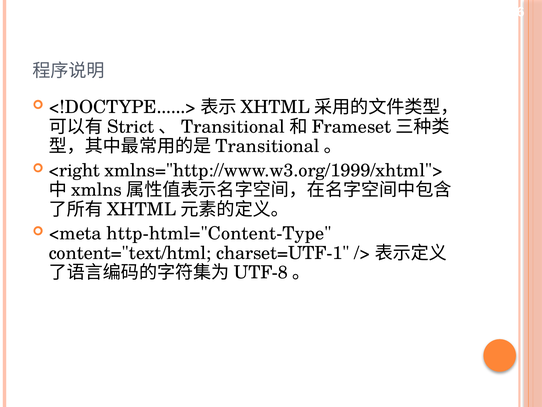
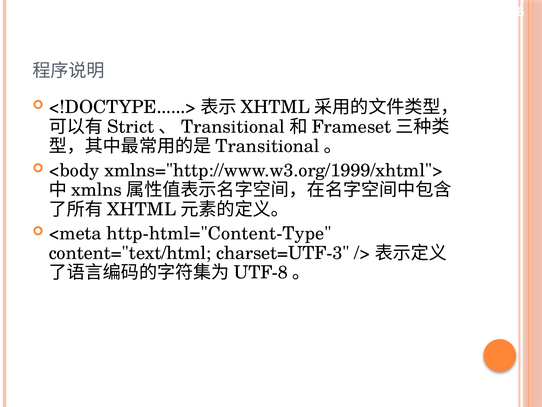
<right: <right -> <body (74, 170)
charset=UTF-1: charset=UTF-1 -> charset=UTF-3 (283, 253)
